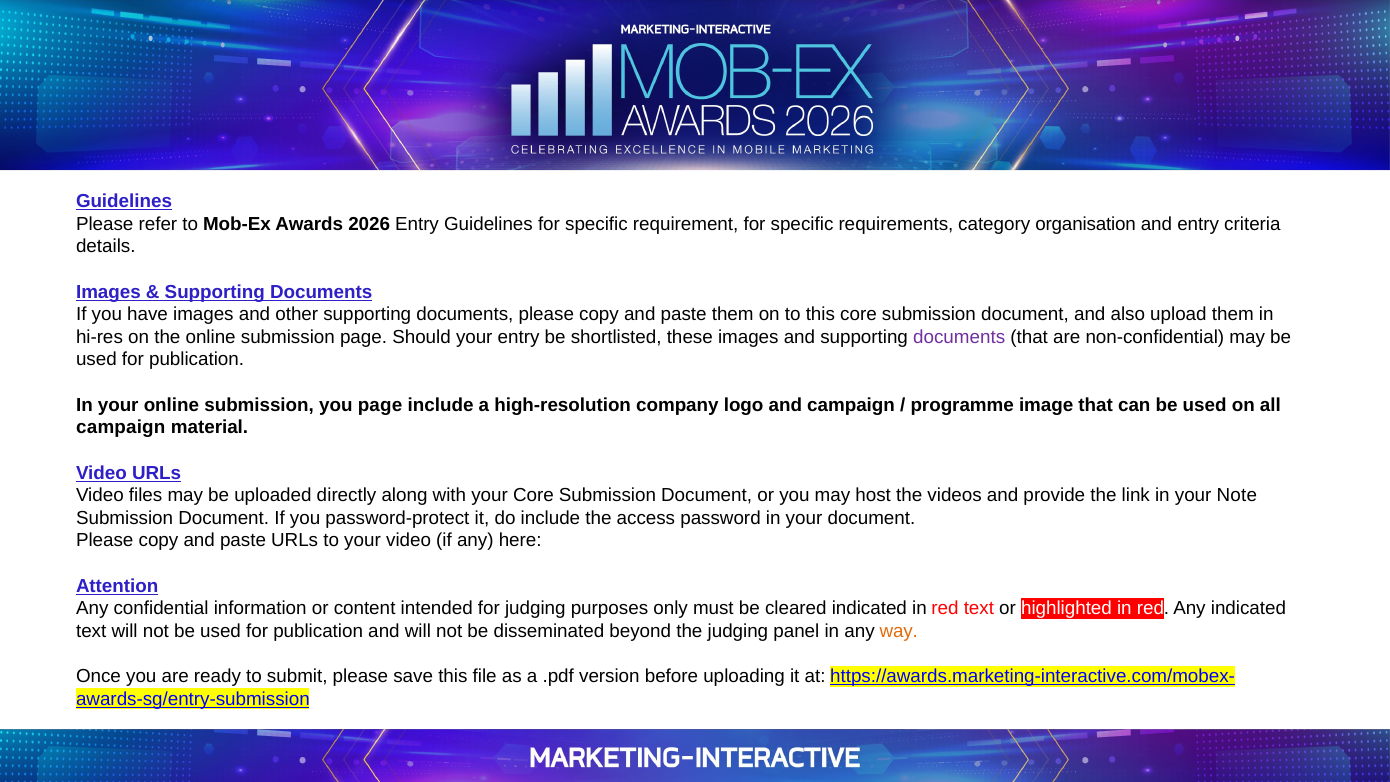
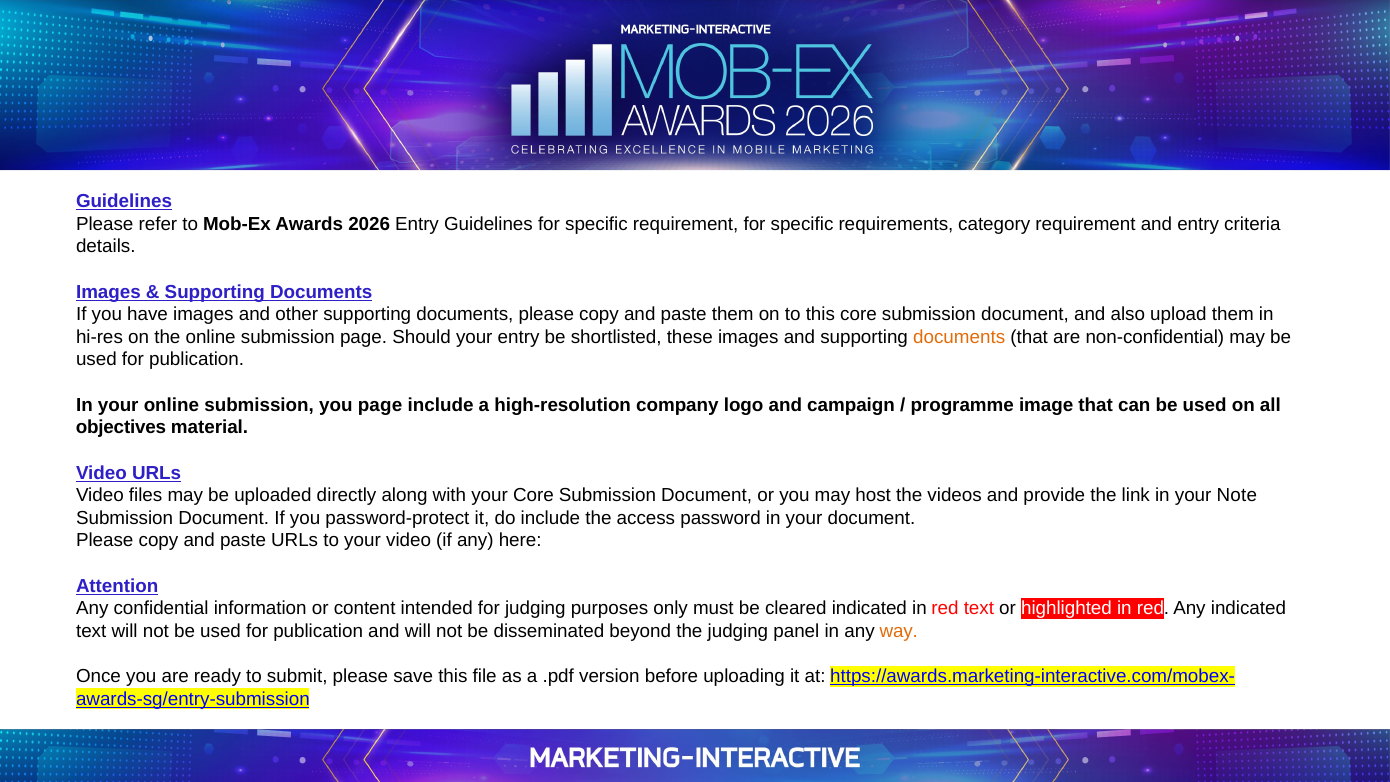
category organisation: organisation -> requirement (1085, 224)
documents colour: purple -> orange (959, 337)
campaign: campaign -> objectives (121, 428)
